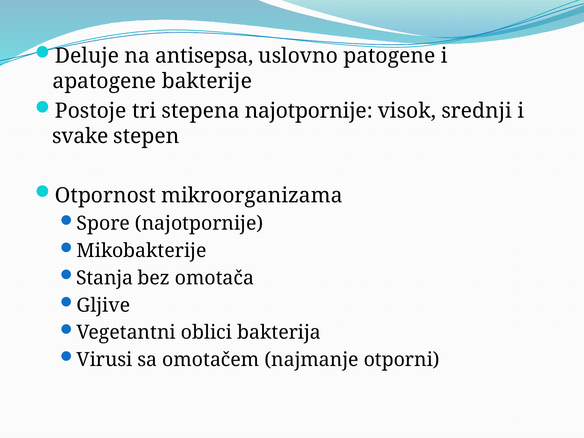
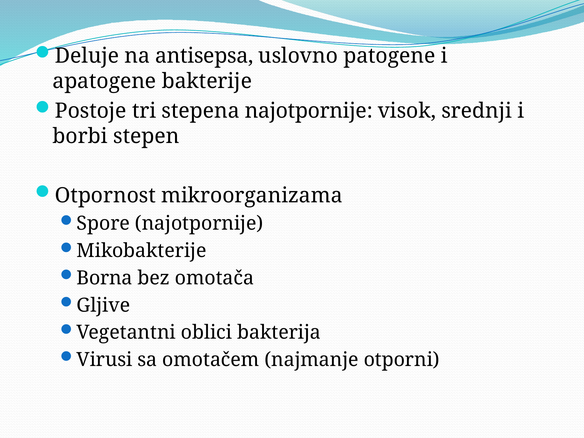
svake: svake -> borbi (80, 136)
Stanja: Stanja -> Borna (105, 278)
